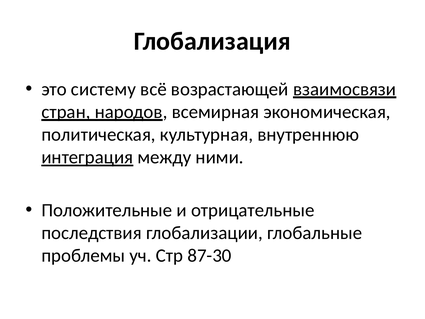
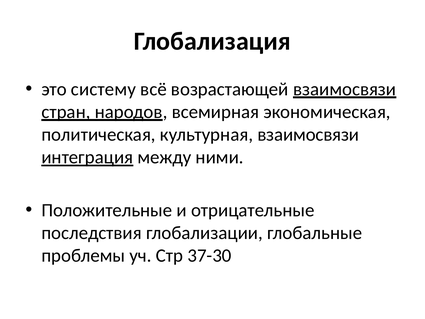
культурная внутреннюю: внутреннюю -> взаимосвязи (308, 135)
87-30: 87-30 -> 37-30 (209, 255)
